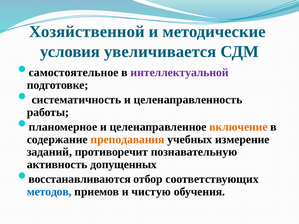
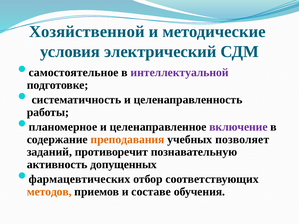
увеличивается: увеличивается -> электрический (160, 52)
включение colour: orange -> purple (238, 127)
измерение: измерение -> позволяет (242, 140)
восстанавливаются: восстанавливаются -> фармацевтических (80, 179)
методов colour: blue -> orange (49, 192)
чистую: чистую -> составе (151, 192)
